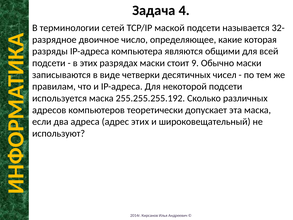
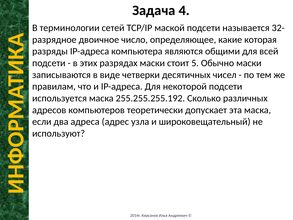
9: 9 -> 5 (195, 63)
адрес этих: этих -> узла (140, 122)
